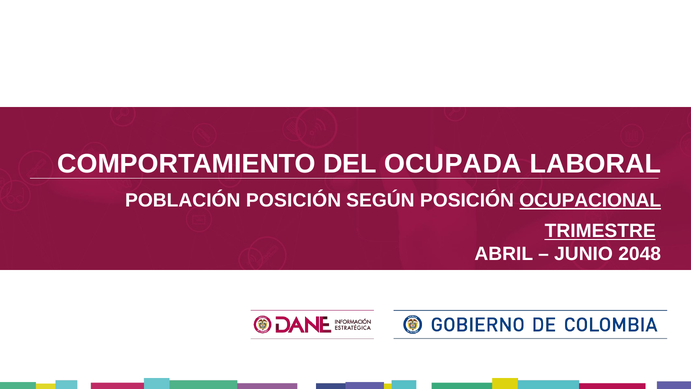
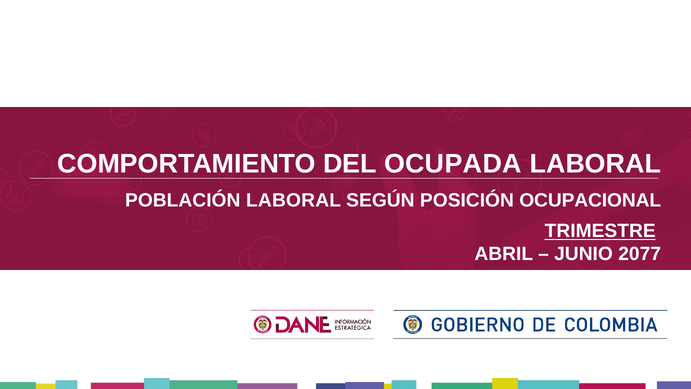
POBLACIÓN POSICIÓN: POSICIÓN -> LABORAL (294, 200)
OCUPACIONAL underline: present -> none (590, 200)
2048: 2048 -> 2077 (640, 254)
